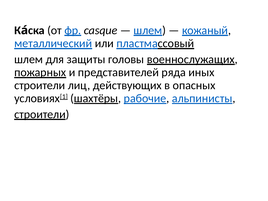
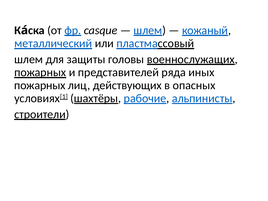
строители: строители -> пожарных (40, 85)
